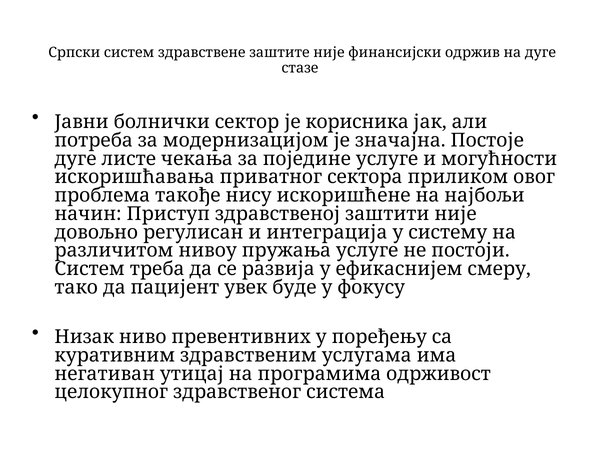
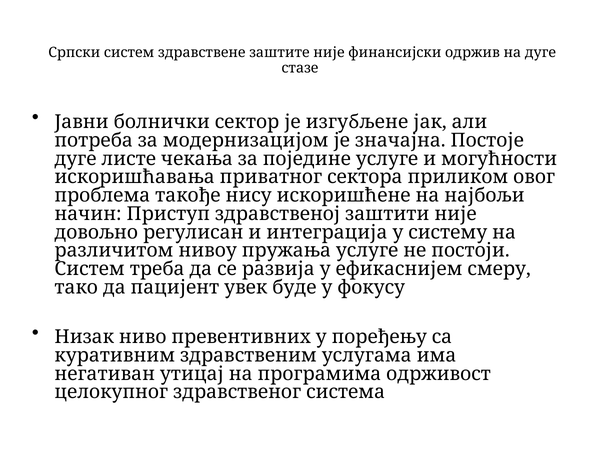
корисника: корисника -> изгубљене (357, 122)
